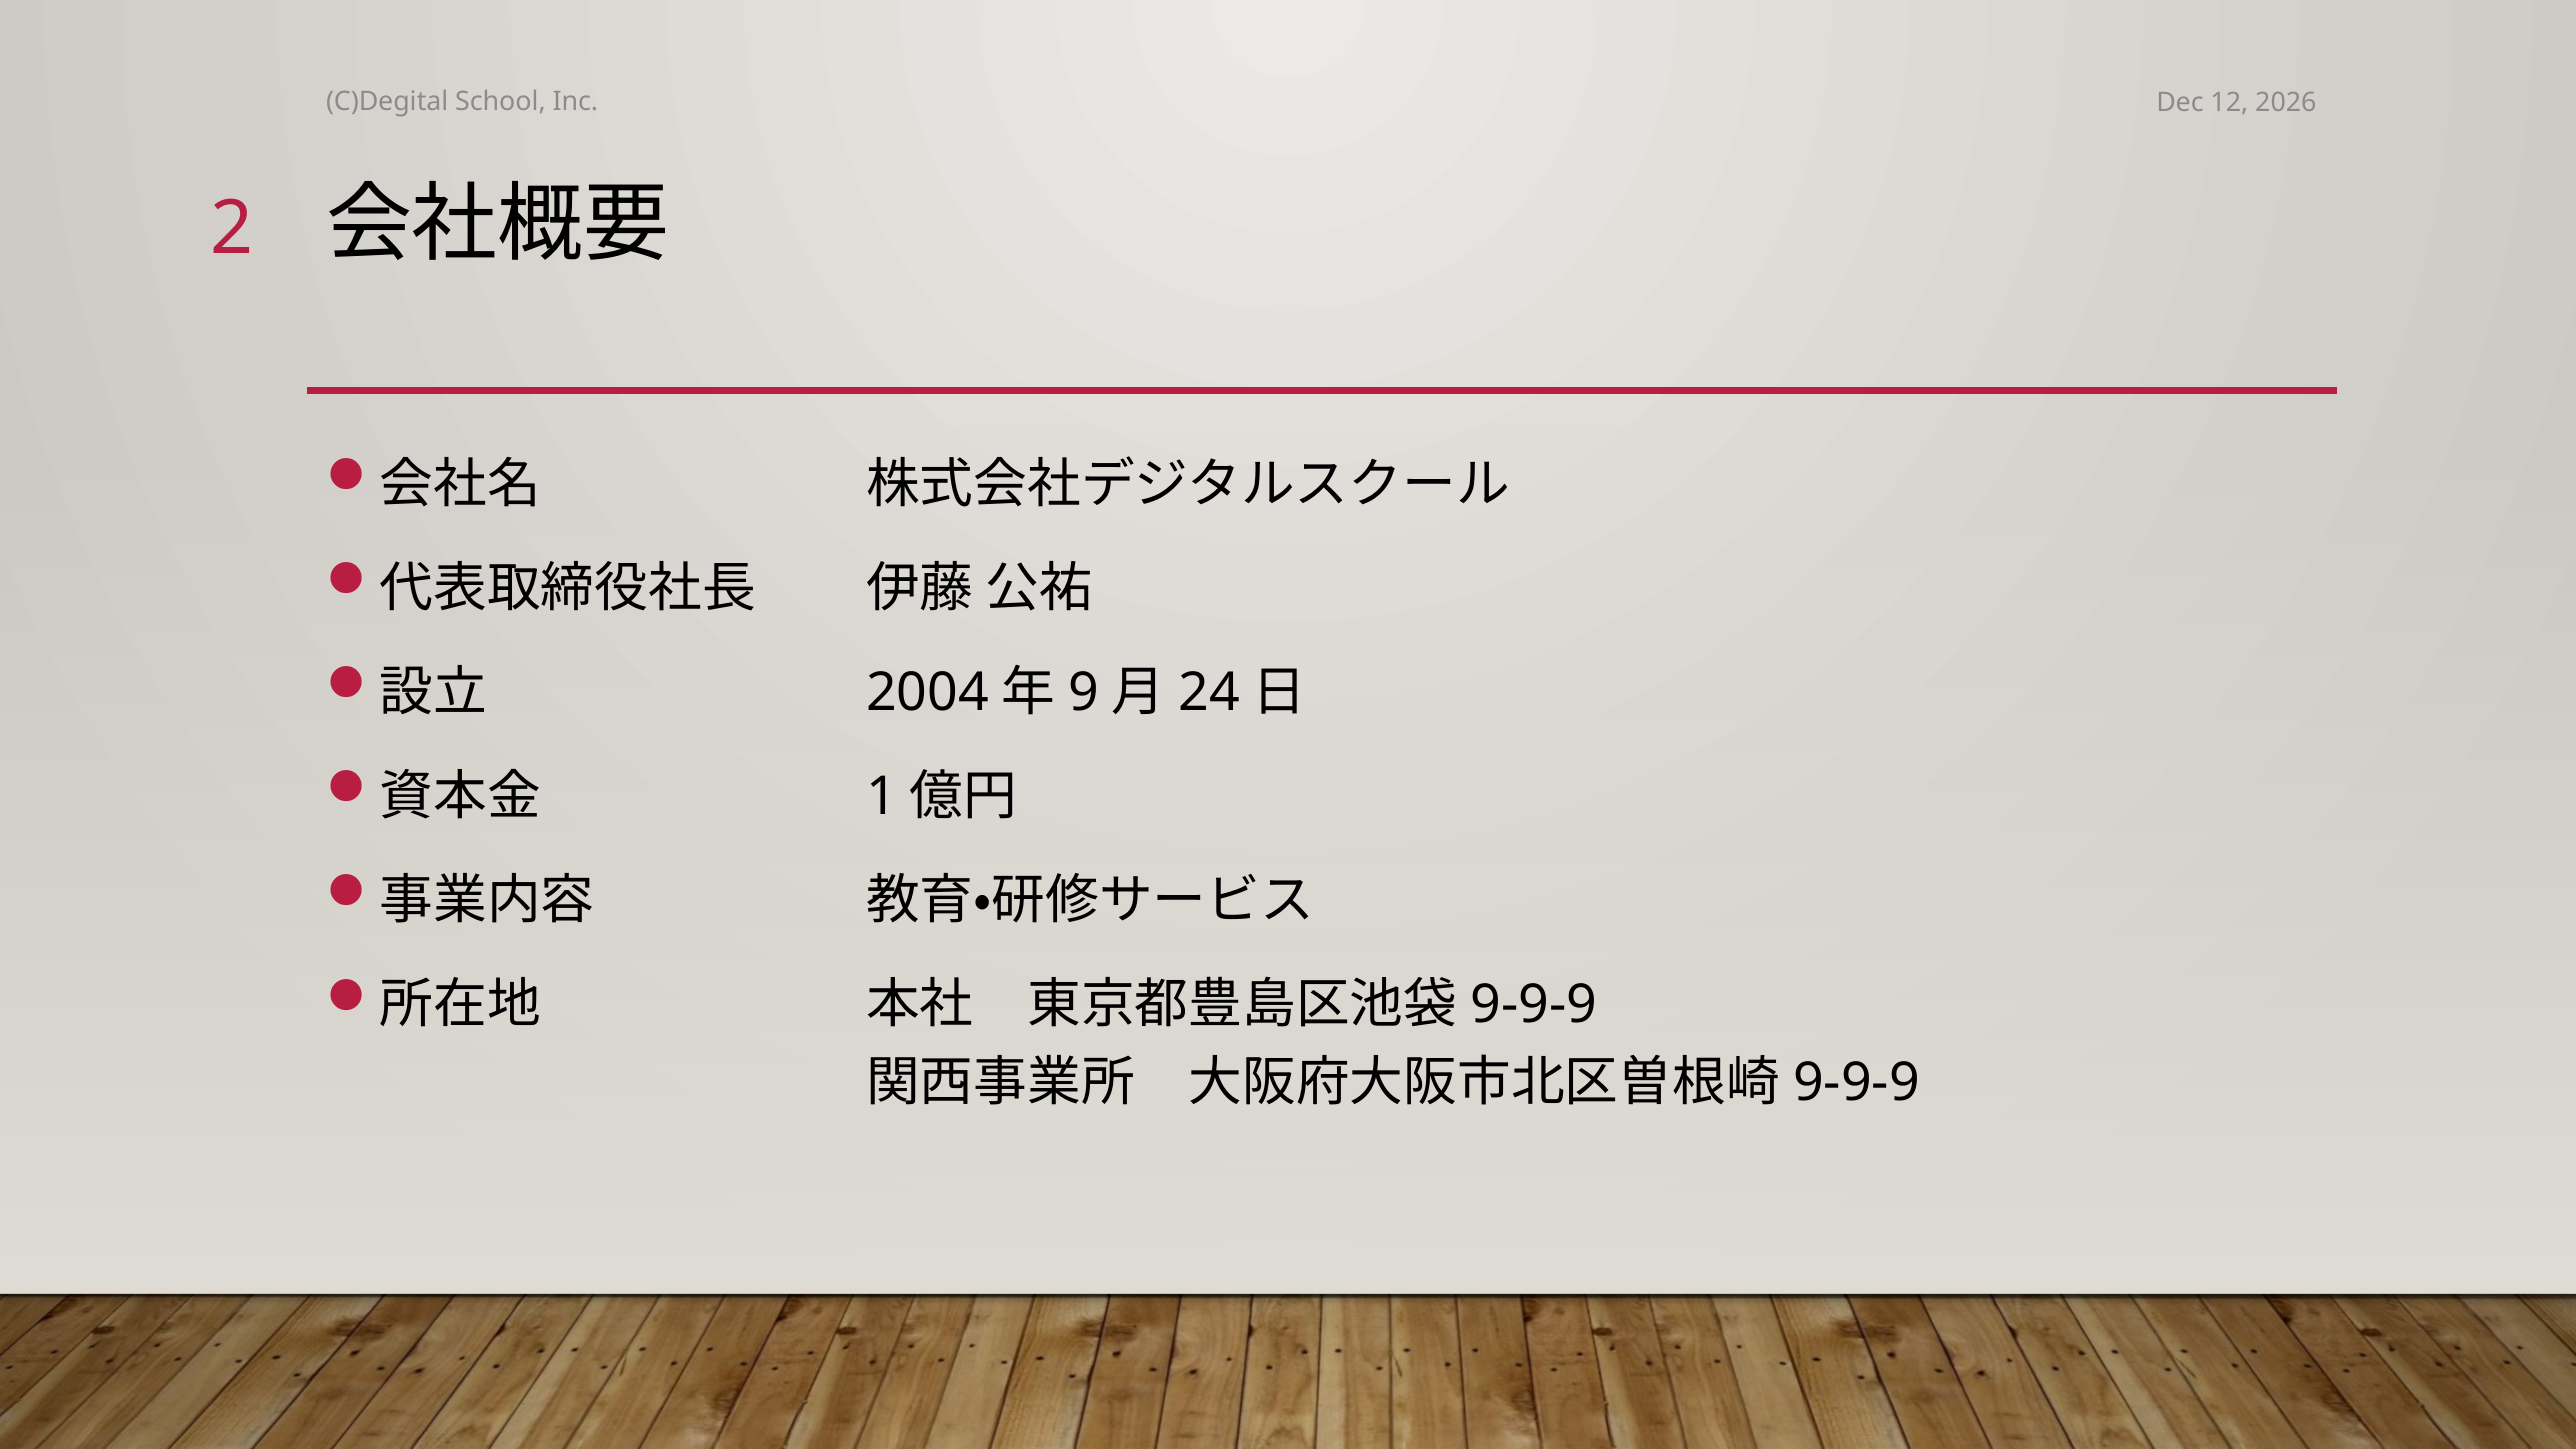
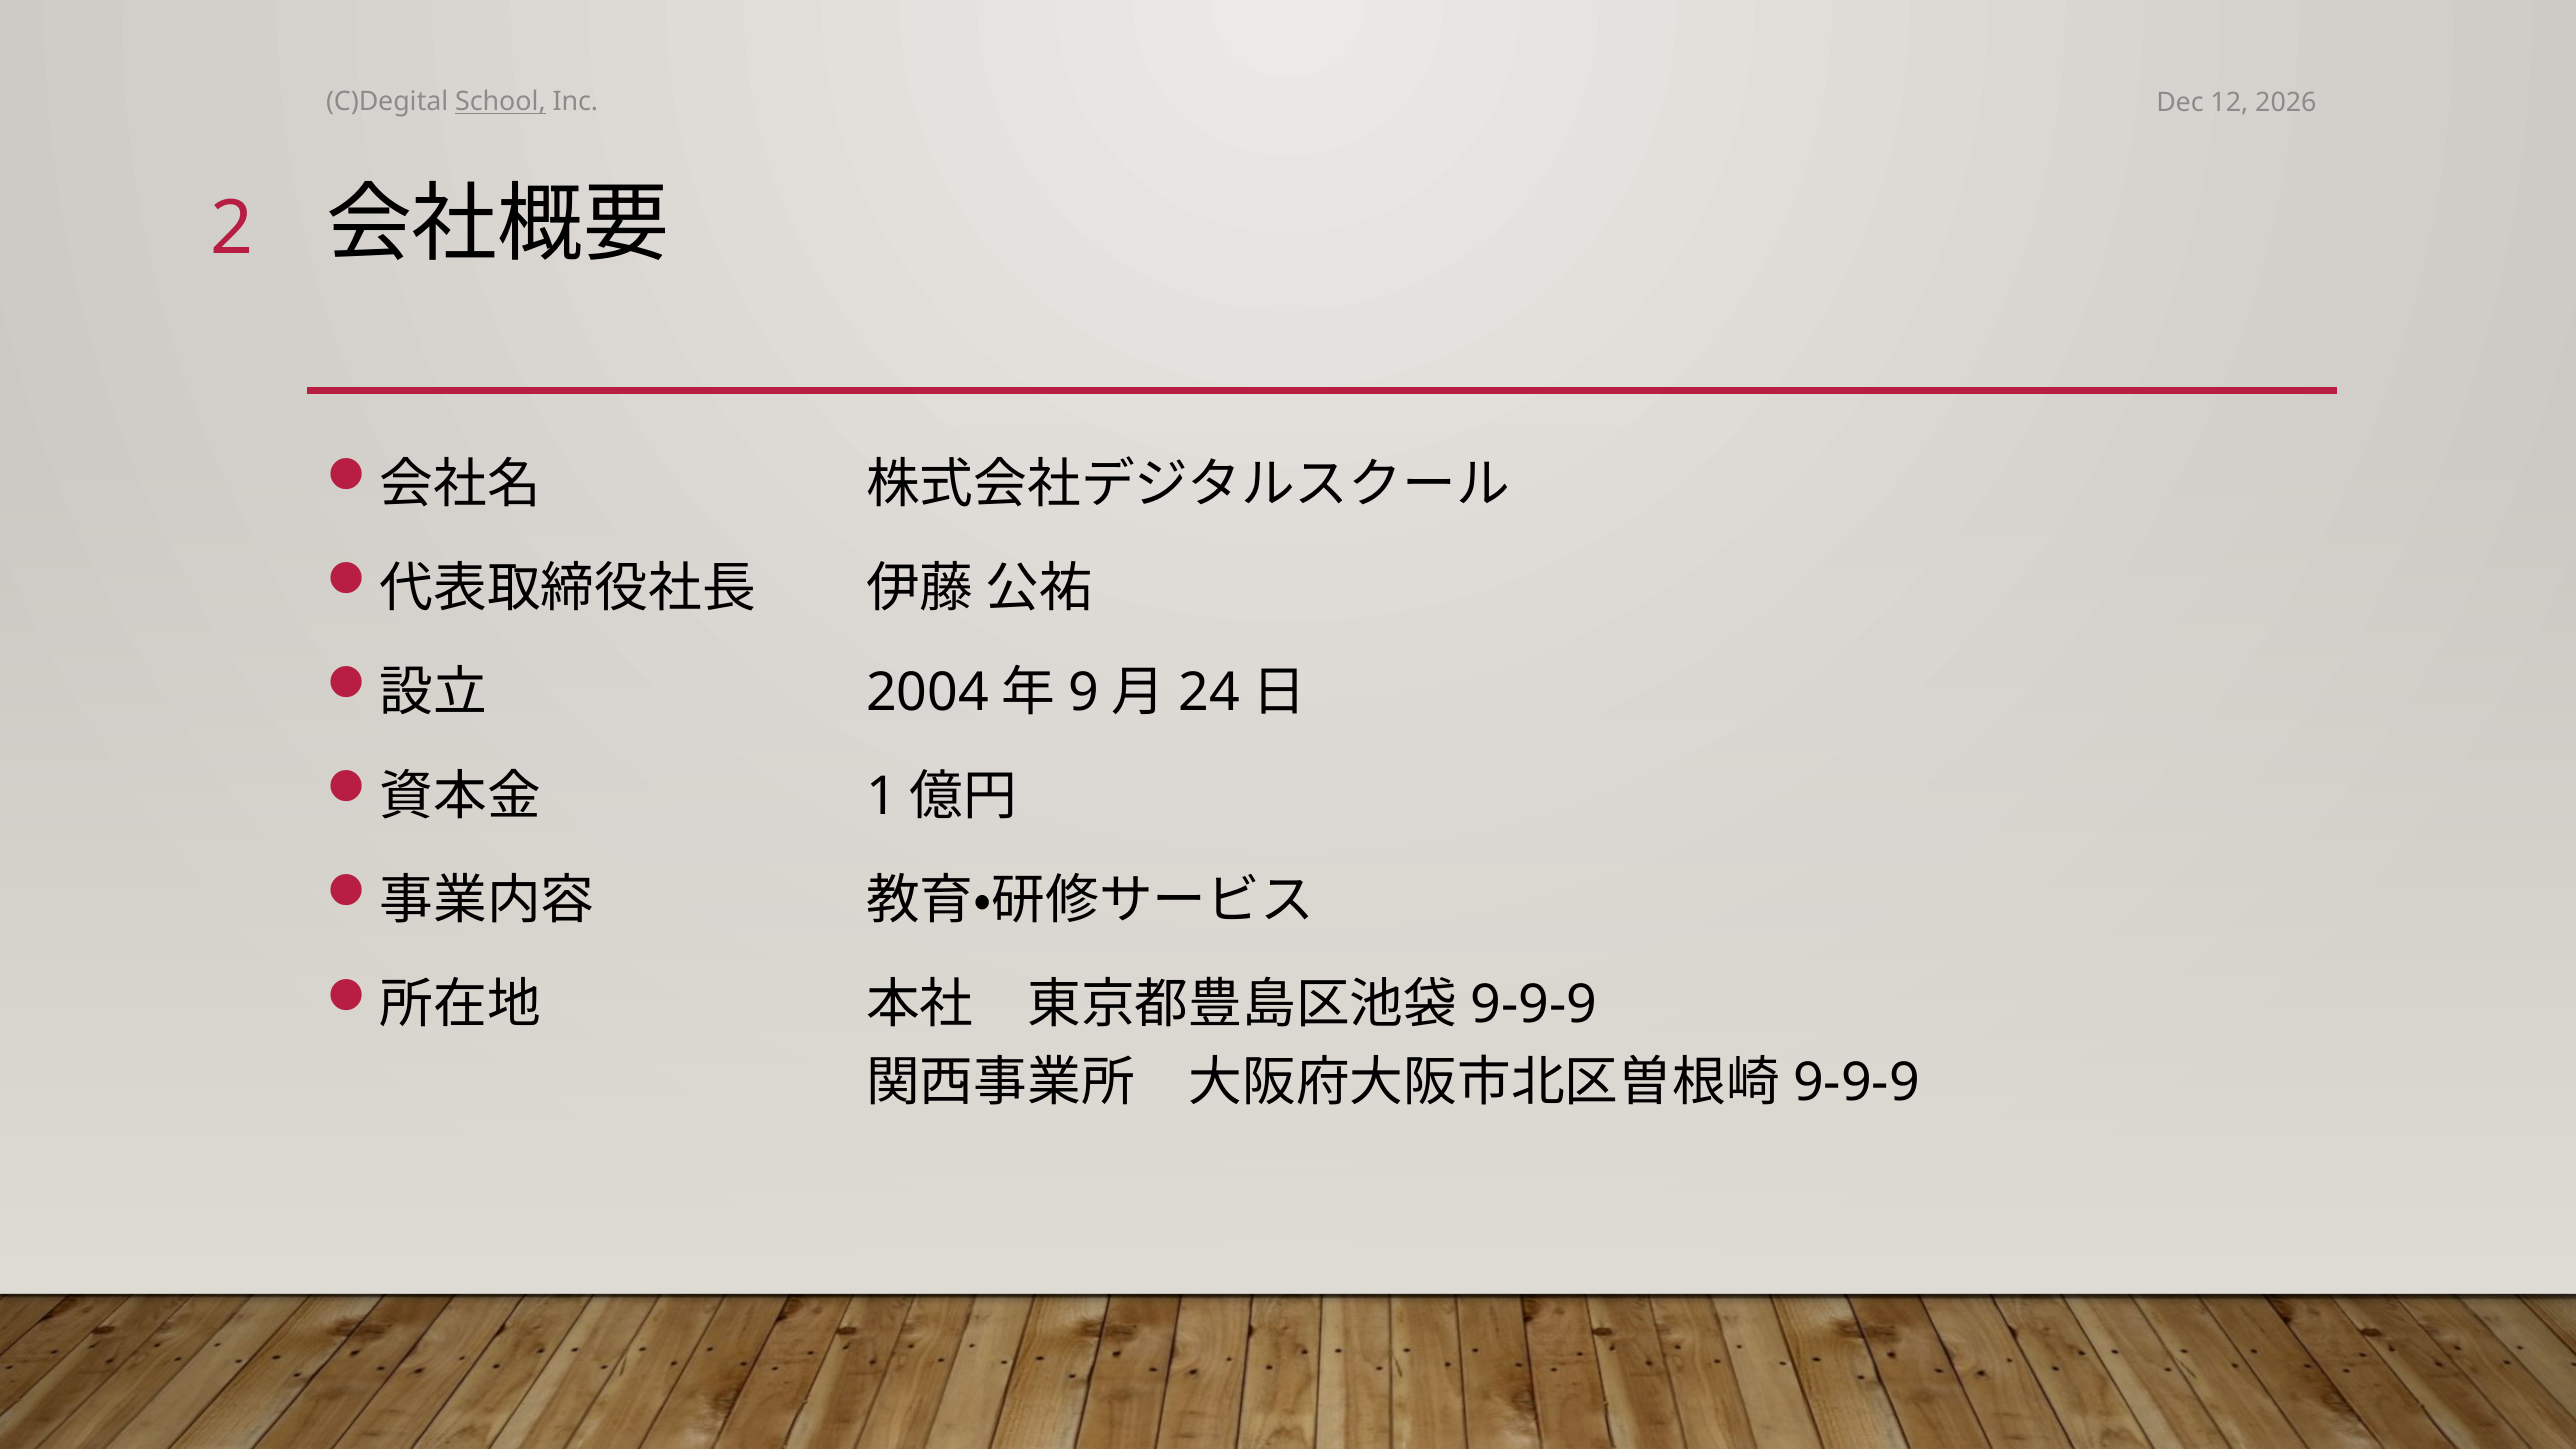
School underline: none -> present (500, 102)
